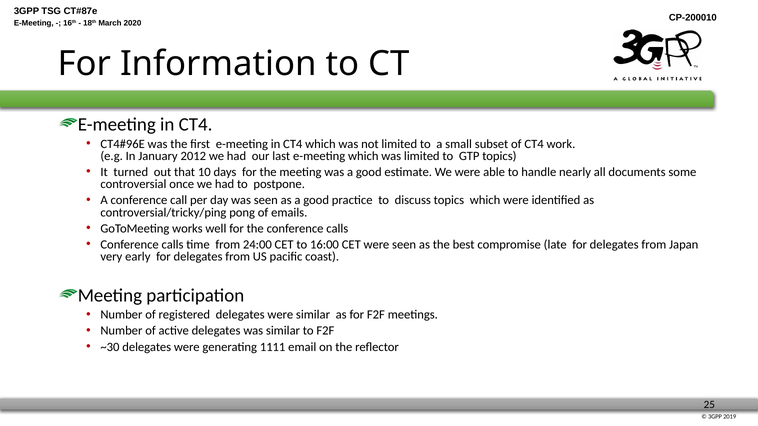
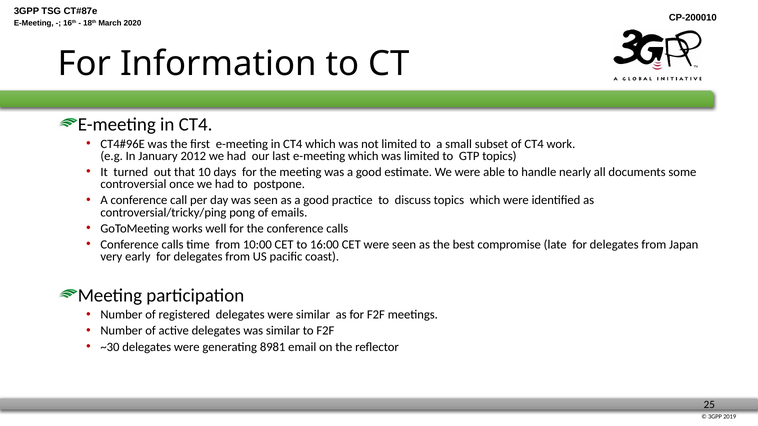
24:00: 24:00 -> 10:00 (257, 245)
1111: 1111 -> 8981 (273, 347)
